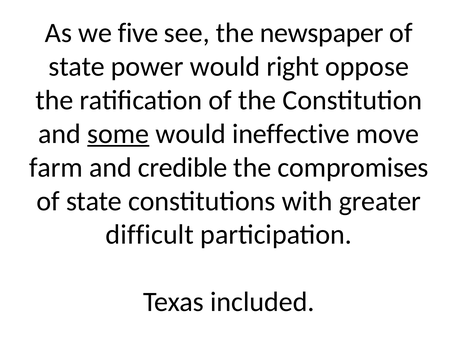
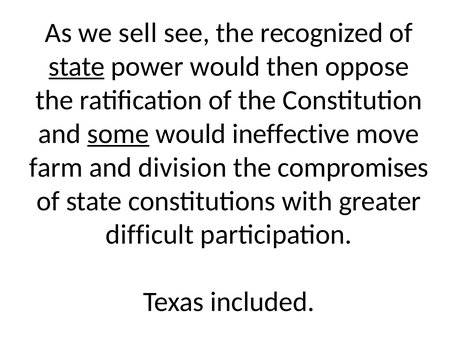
five: five -> sell (138, 33)
newspaper: newspaper -> recognized (322, 33)
state underline: none -> present (77, 66)
right: right -> then (293, 66)
credible: credible -> division (182, 167)
